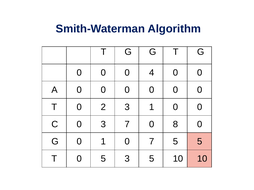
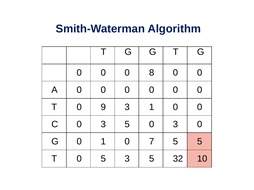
4: 4 -> 8 (152, 73)
2: 2 -> 9 (103, 107)
0 3 7: 7 -> 5 (127, 125)
8: 8 -> 3 (175, 125)
5 10: 10 -> 32 (178, 159)
